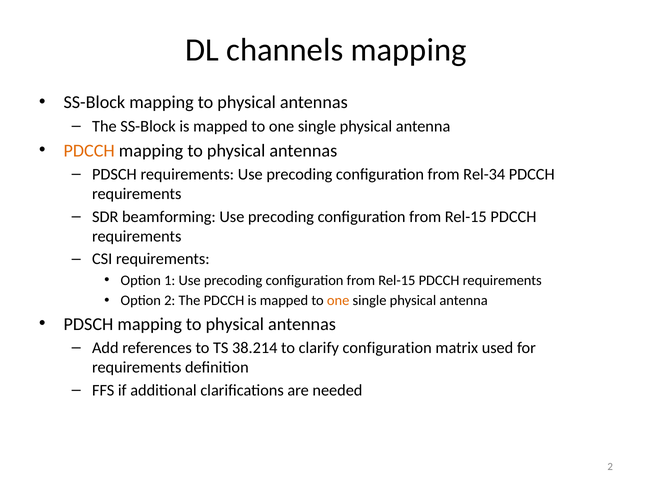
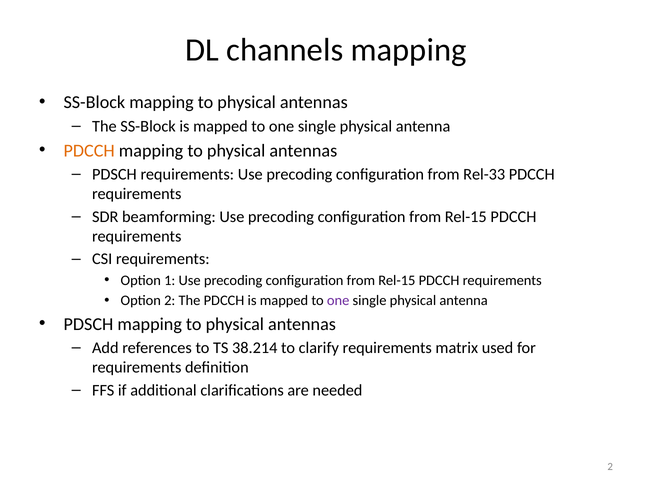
Rel-34: Rel-34 -> Rel-33 (484, 174)
one colour: orange -> purple (338, 301)
clarify configuration: configuration -> requirements (387, 348)
